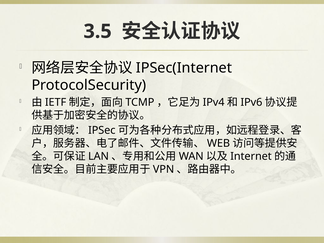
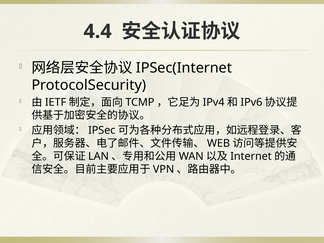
3.5: 3.5 -> 4.4 (98, 31)
